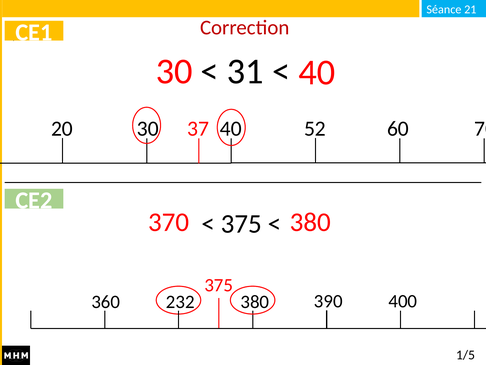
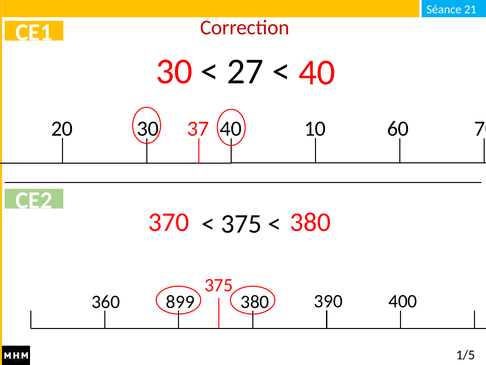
31: 31 -> 27 (245, 72)
52: 52 -> 10 (315, 129)
232: 232 -> 899 (180, 302)
